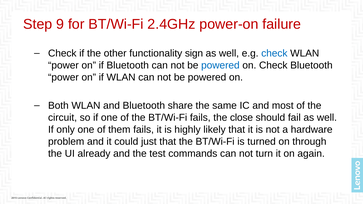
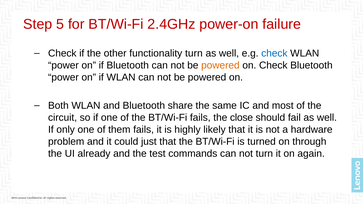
9: 9 -> 5 (60, 24)
functionality sign: sign -> turn (194, 53)
powered colour: blue -> orange (220, 65)
